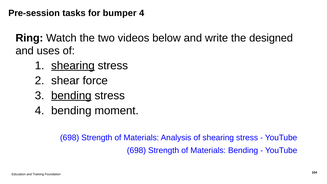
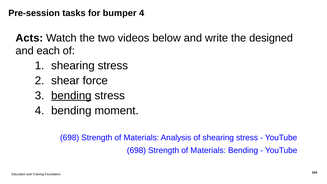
Ring: Ring -> Acts (29, 38)
uses: uses -> each (48, 51)
shearing underline: present -> none (73, 66)
